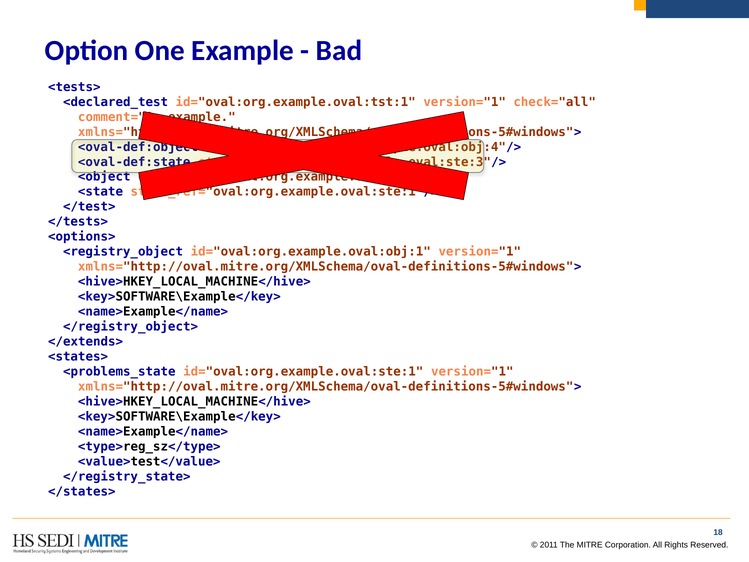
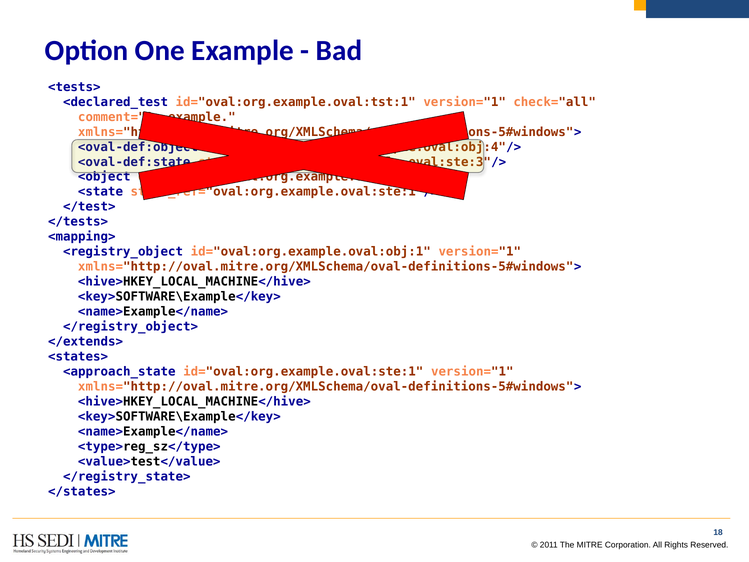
<options>: <options> -> <mapping> (82, 237)
<problems_state: <problems_state -> <approach_state (119, 372)
